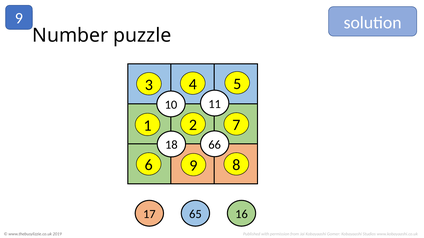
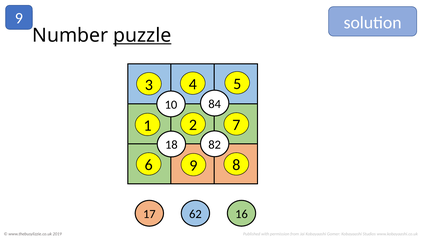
puzzle underline: none -> present (142, 36)
11: 11 -> 84 (215, 104)
66: 66 -> 82 (215, 145)
65: 65 -> 62 (195, 215)
